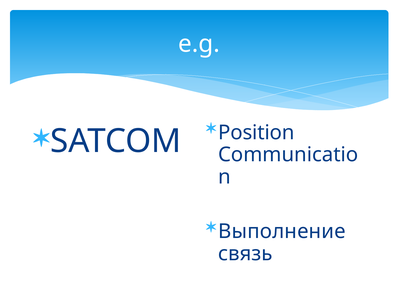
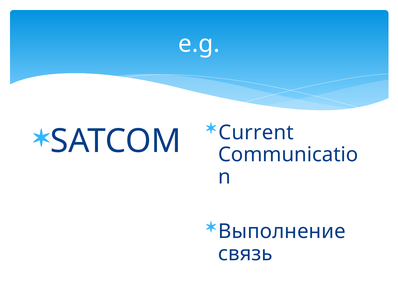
Position: Position -> Current (256, 132)
